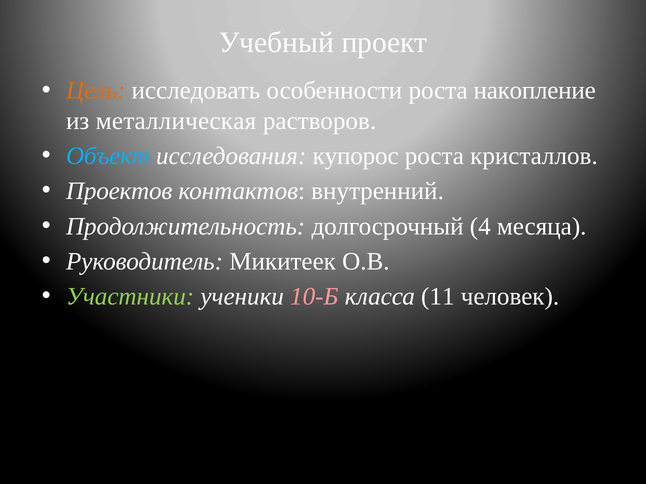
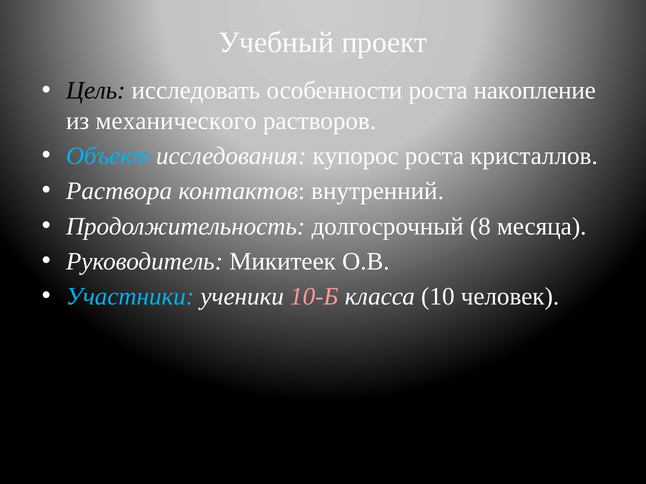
Цель colour: orange -> black (96, 91)
металлическая: металлическая -> механического (176, 121)
Проектов: Проектов -> Раствора (119, 191)
4: 4 -> 8 (480, 226)
Участники colour: light green -> light blue (130, 297)
11: 11 -> 10 (438, 297)
